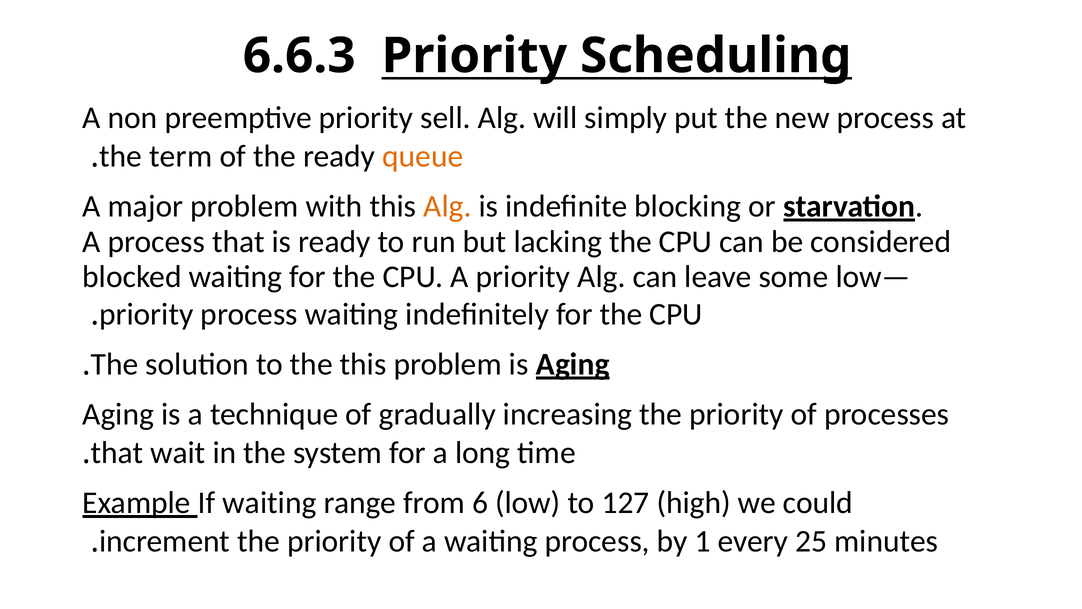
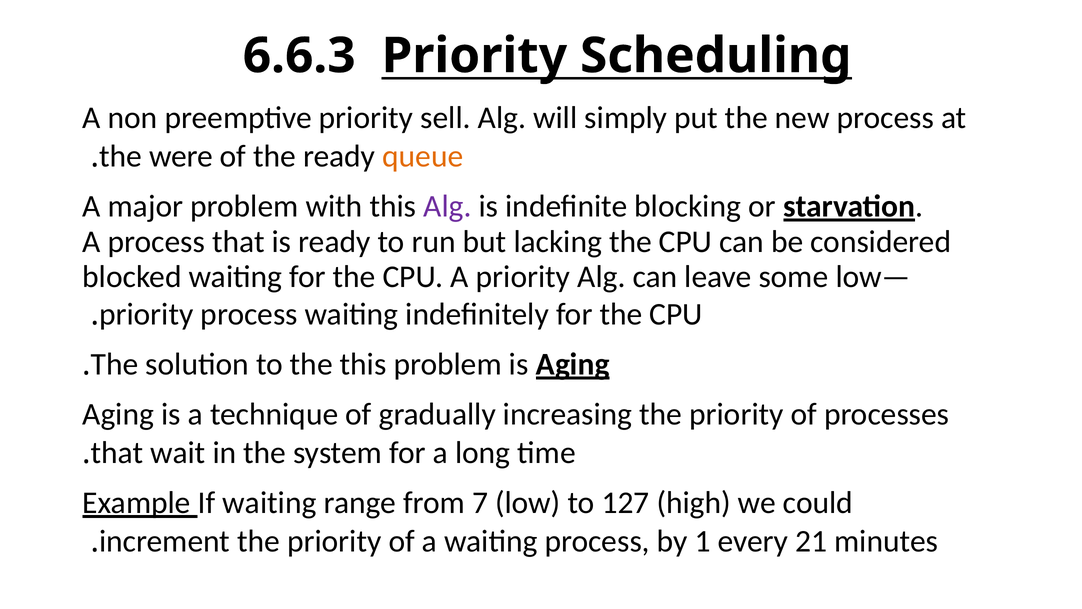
term: term -> were (181, 156)
Alg colour: orange -> purple (447, 206)
6: 6 -> 7 (480, 502)
25: 25 -> 21 (811, 541)
